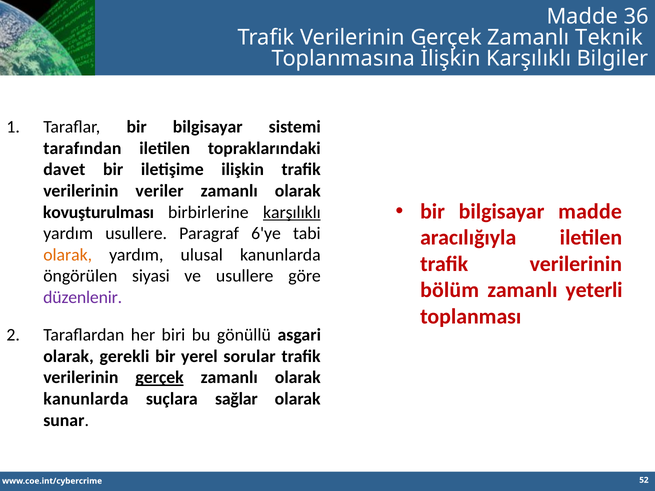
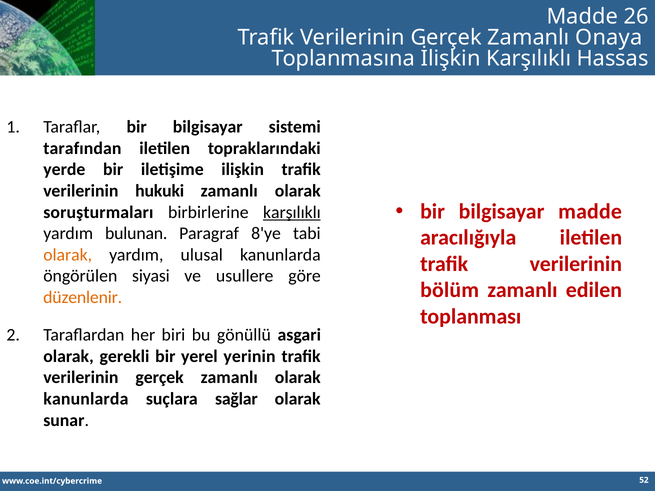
36: 36 -> 26 (636, 17)
Teknik: Teknik -> Onaya (609, 38)
Bilgiler: Bilgiler -> Hassas (613, 59)
davet: davet -> yerde (64, 170)
veriler: veriler -> hukuki (160, 191)
kovuşturulması: kovuşturulması -> soruşturmaları (98, 212)
yardım usullere: usullere -> bulunan (136, 234)
6'ye: 6'ye -> 8'ye (266, 234)
yeterli: yeterli -> edilen (594, 290)
düzenlenir colour: purple -> orange (83, 298)
sorular: sorular -> yerinin (250, 357)
gerçek underline: present -> none (160, 378)
